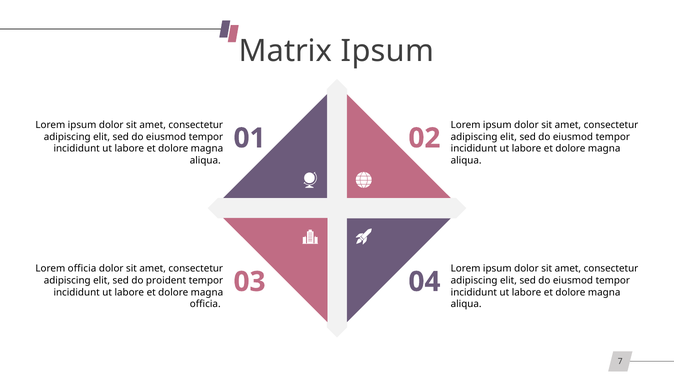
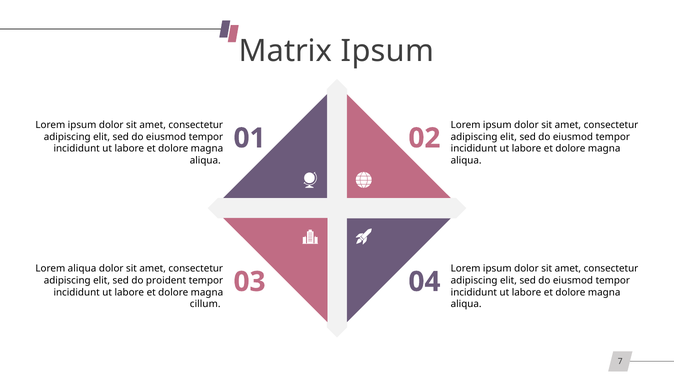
Lorem officia: officia -> aliqua (82, 269)
officia: officia -> cillum (205, 304)
